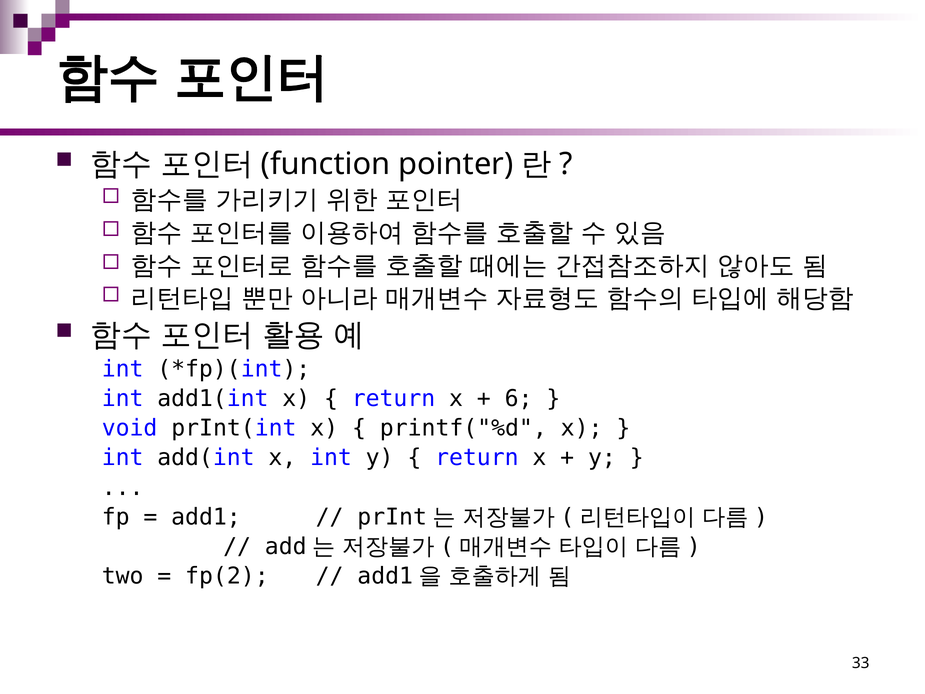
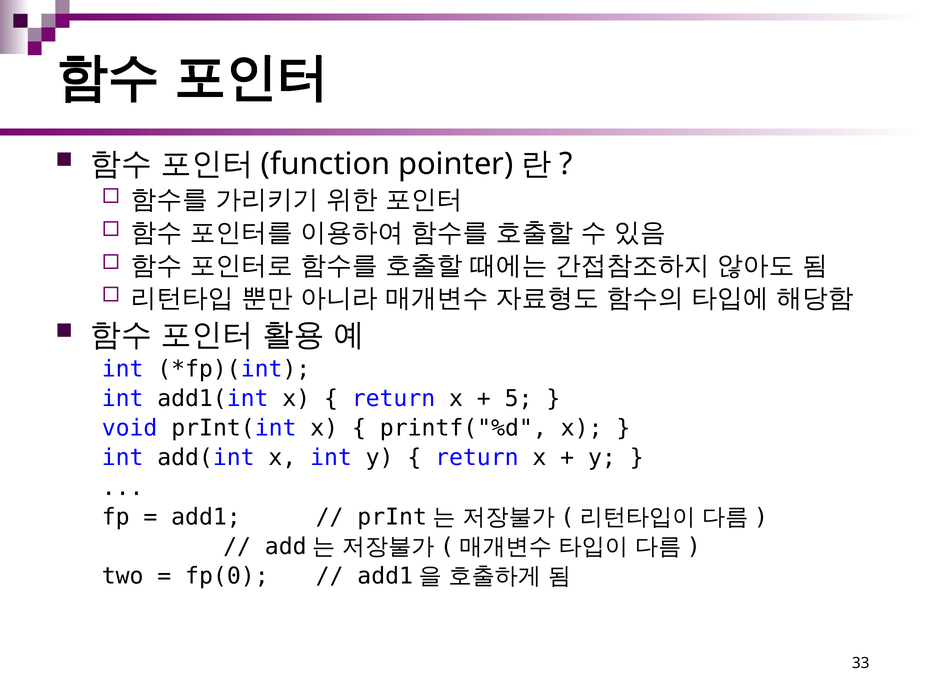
6: 6 -> 5 (519, 398)
fp(2: fp(2 -> fp(0 (227, 576)
